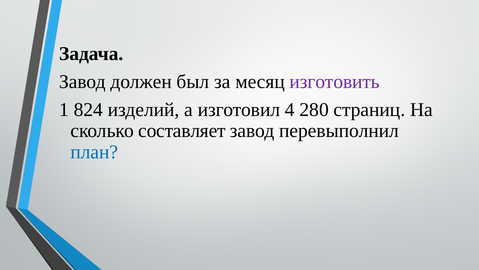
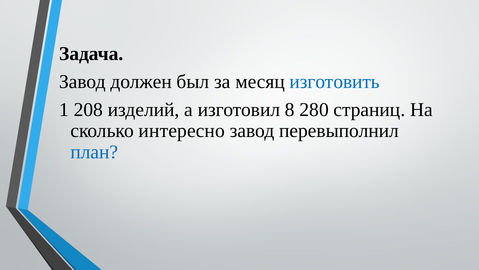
изготовить colour: purple -> blue (335, 82)
824: 824 -> 208 (88, 110)
4: 4 -> 8 (290, 110)
составляет: составляет -> интересно (182, 131)
